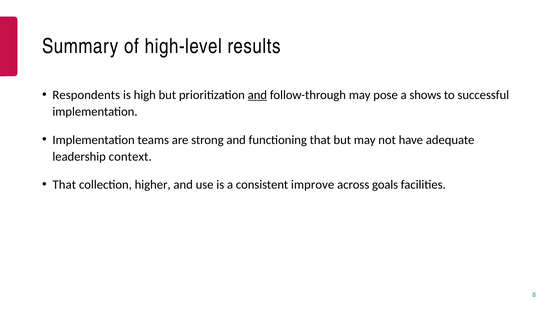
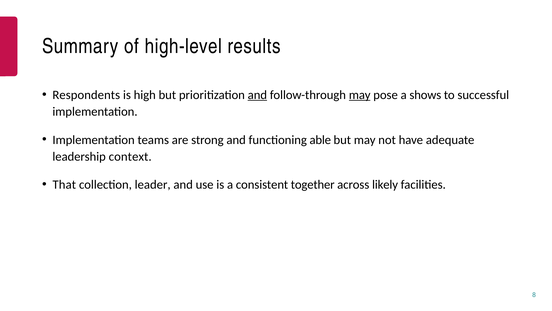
may underline: none -> present (360, 95)
functioning that: that -> able (320, 140)
higher: higher -> leader (153, 184)
improve: improve -> together (313, 184)
goals: goals -> likely (385, 184)
